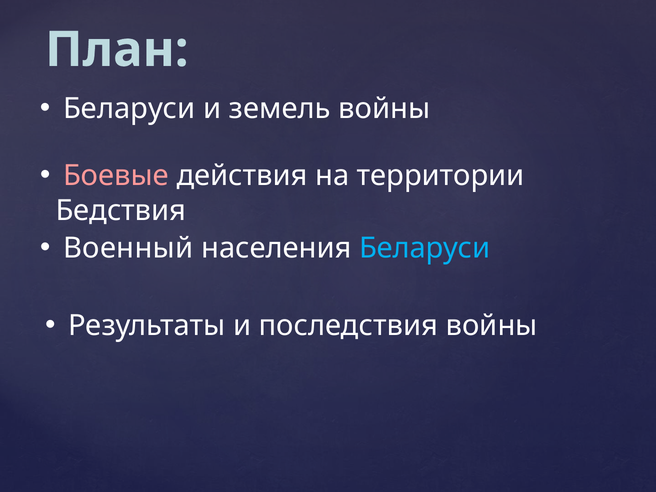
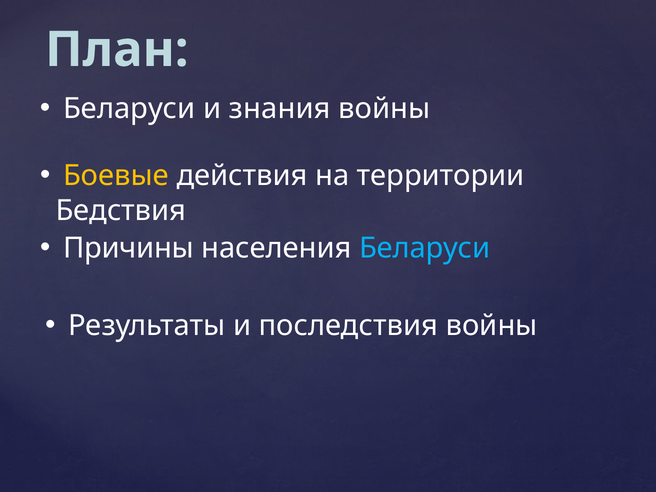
земель: земель -> знания (280, 109)
Боевые colour: pink -> yellow (116, 176)
Военный: Военный -> Причины (129, 248)
